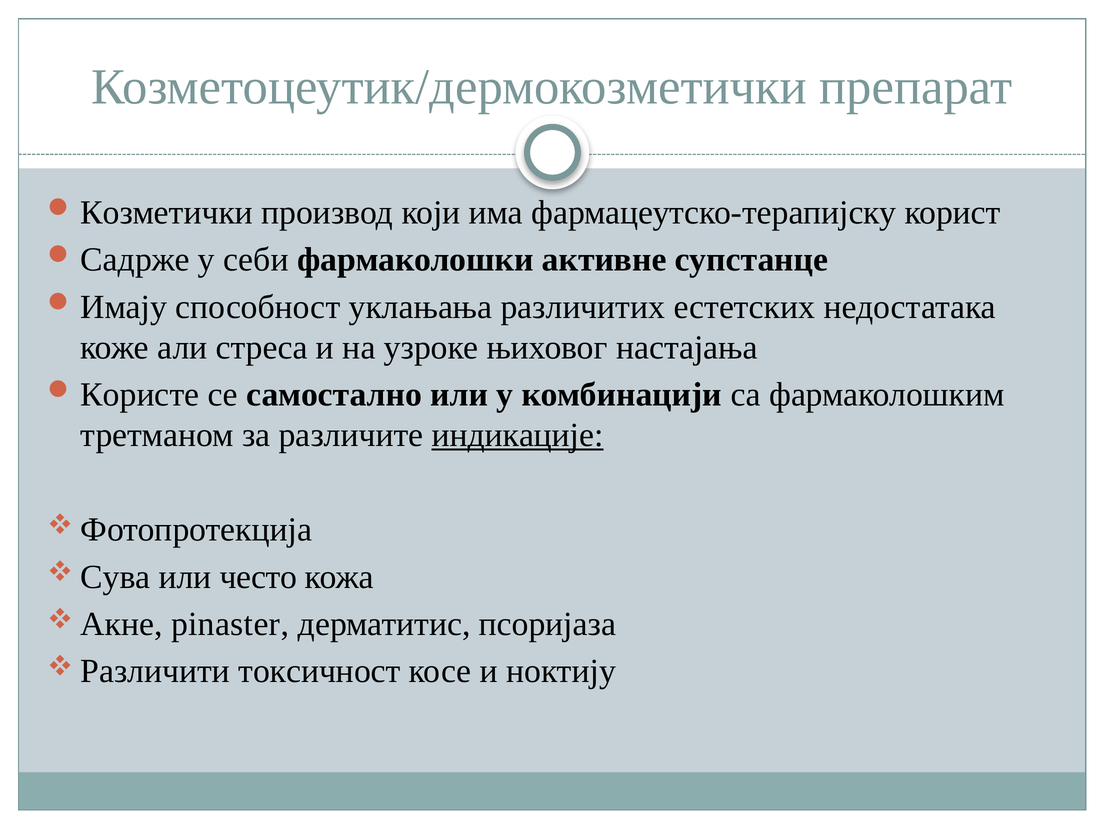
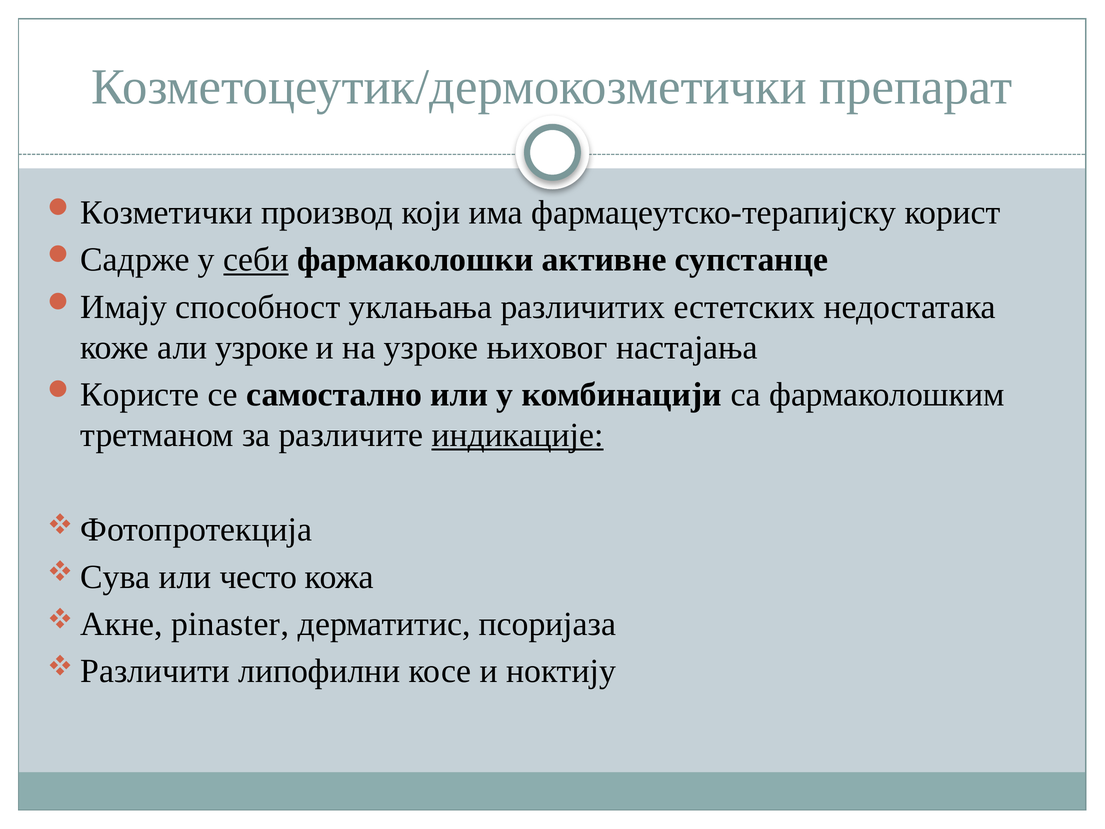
себи underline: none -> present (256, 260)
али стреса: стреса -> узроке (262, 347)
токсичност: токсичност -> липофилни (319, 671)
